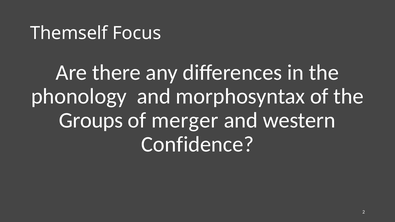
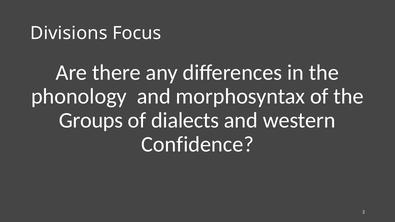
Themself: Themself -> Divisions (69, 33)
merger: merger -> dialects (185, 120)
